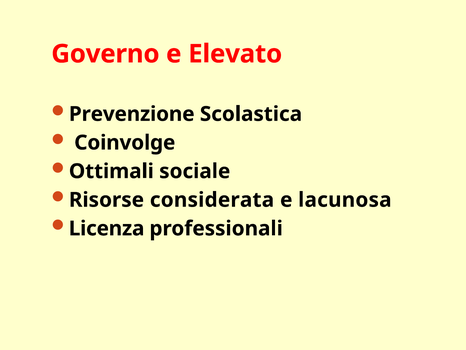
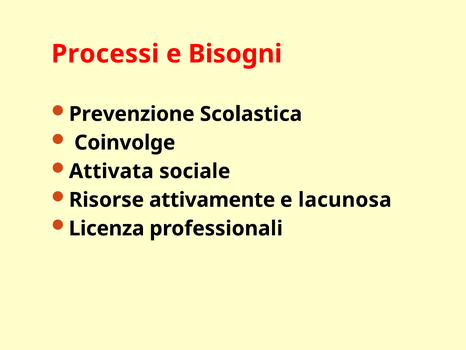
Governo: Governo -> Processi (105, 54)
Elevato: Elevato -> Bisogni (235, 54)
Ottimali: Ottimali -> Attivata (111, 171)
considerata: considerata -> attivamente (212, 200)
